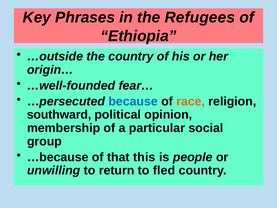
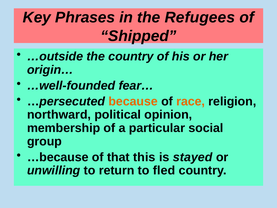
Ethiopia: Ethiopia -> Shipped (138, 36)
because colour: blue -> orange (133, 101)
southward: southward -> northward (59, 115)
people: people -> stayed (193, 157)
